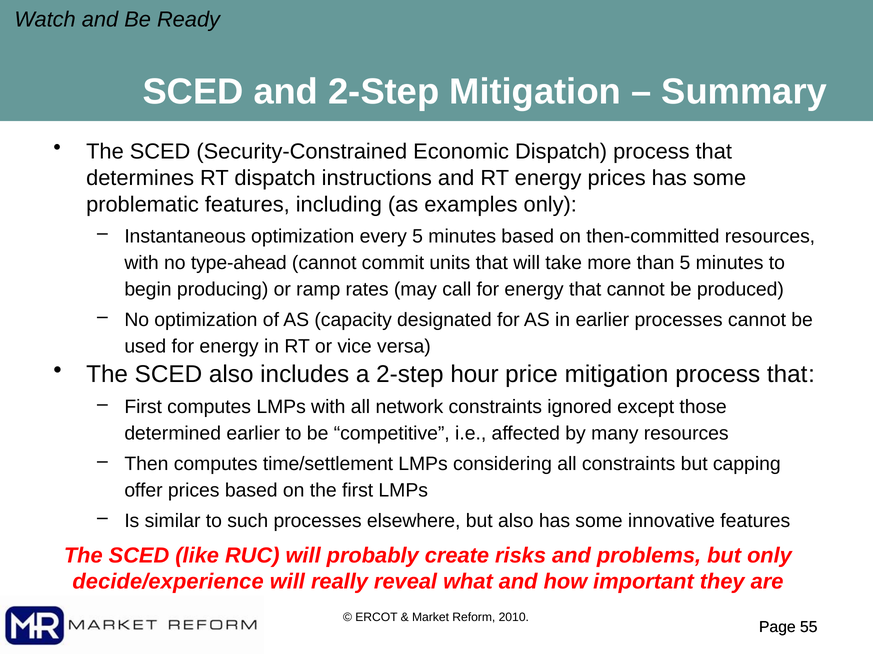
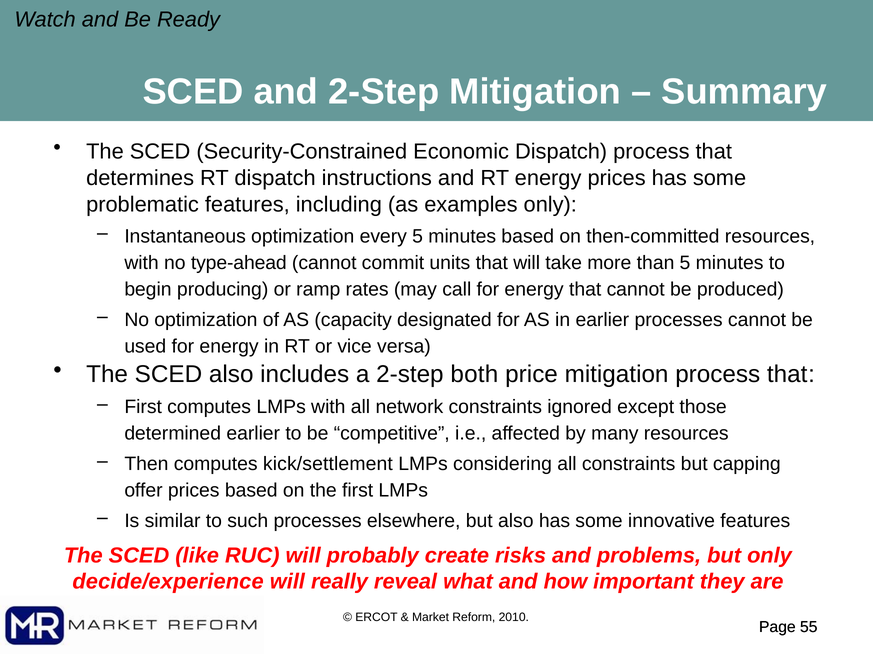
hour: hour -> both (474, 374)
time/settlement: time/settlement -> kick/settlement (328, 464)
